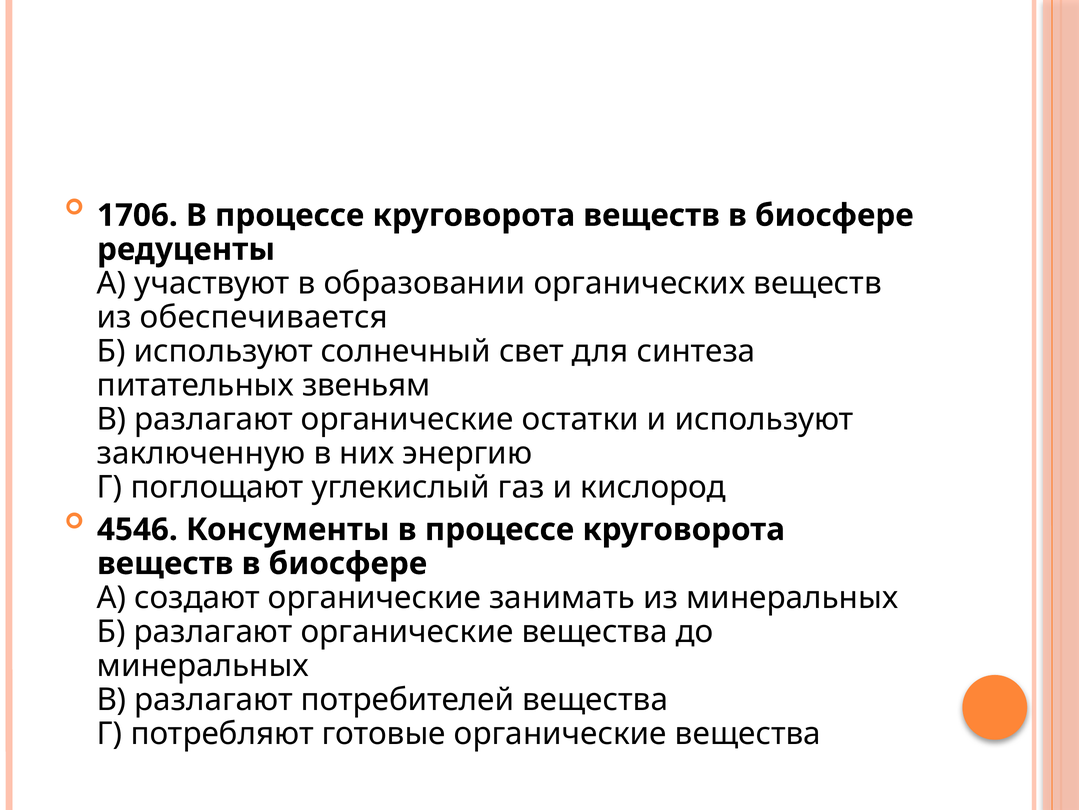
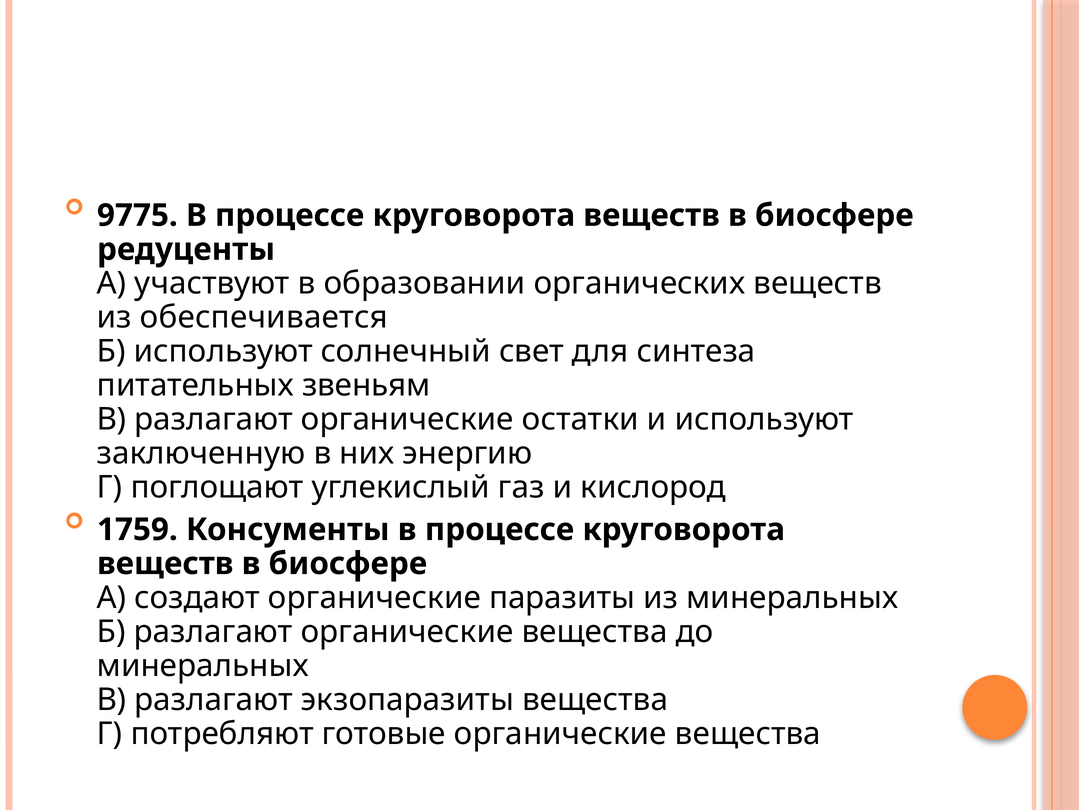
1706: 1706 -> 9775 (137, 215)
4546: 4546 -> 1759 (137, 529)
занимать: занимать -> паразиты (562, 597)
потребителей: потребителей -> экзопаразиты (407, 699)
